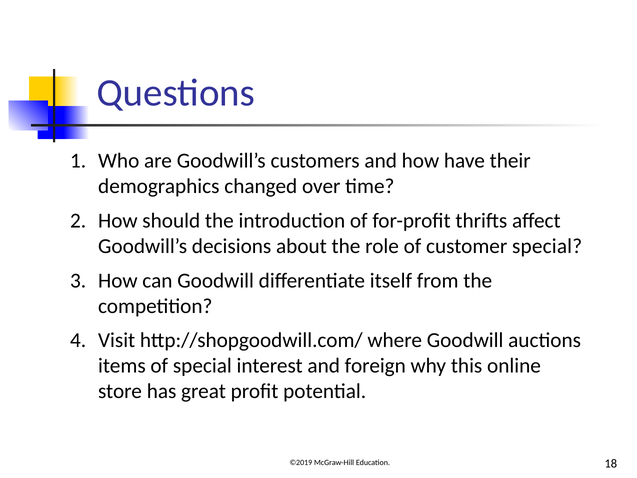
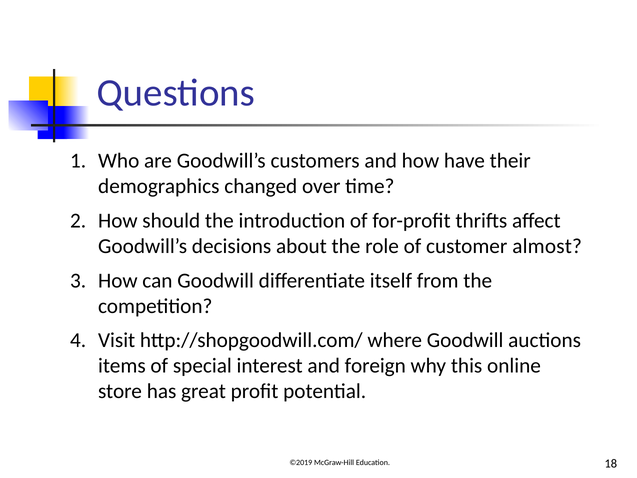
customer special: special -> almost (547, 246)
